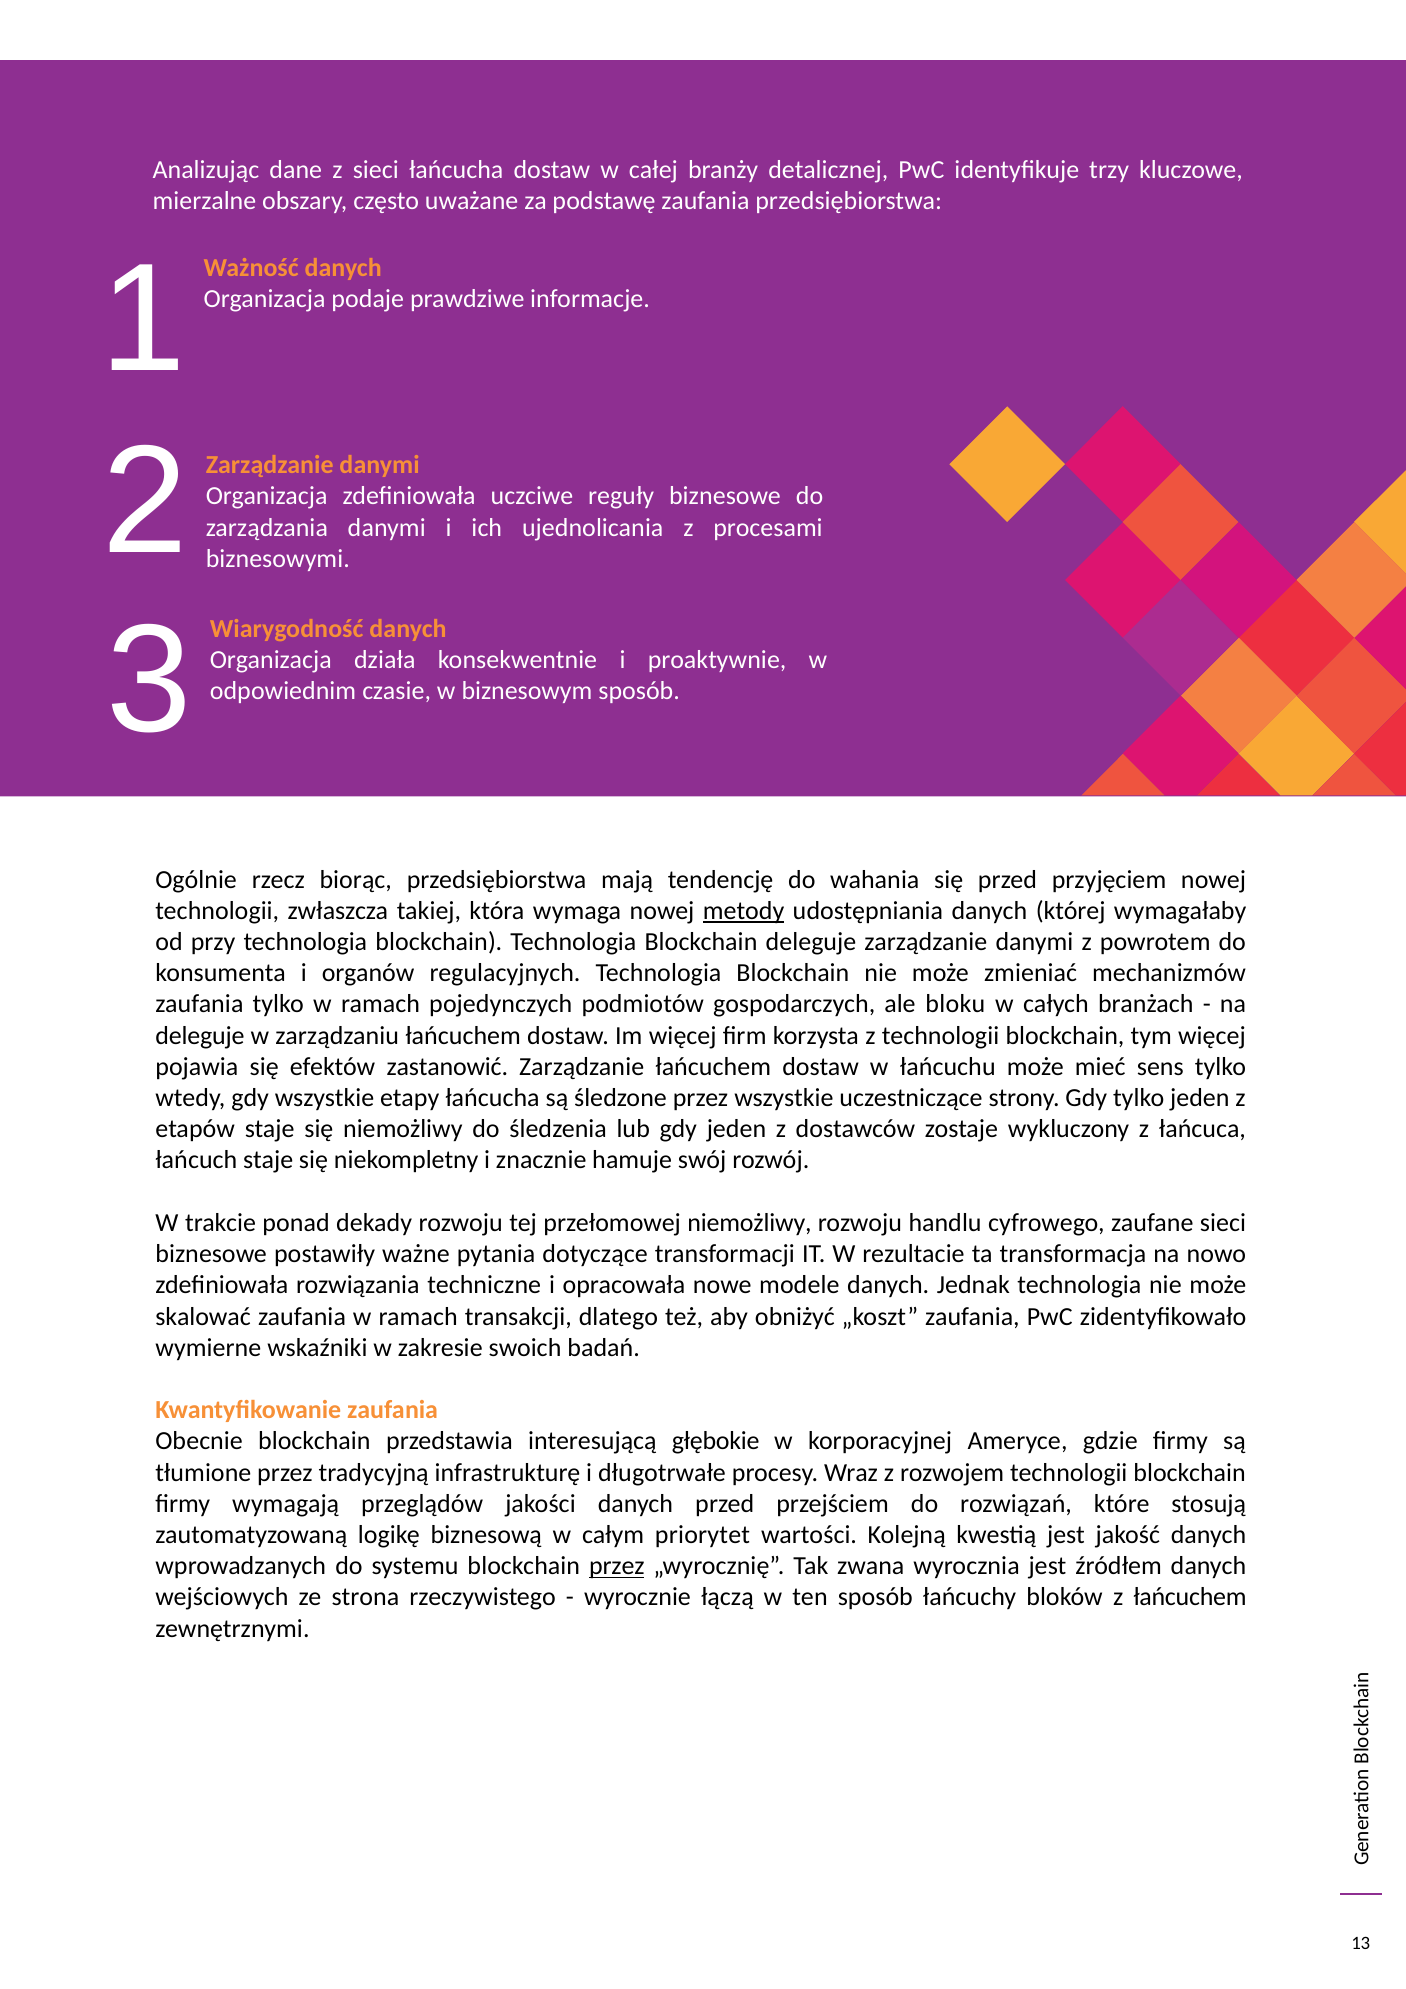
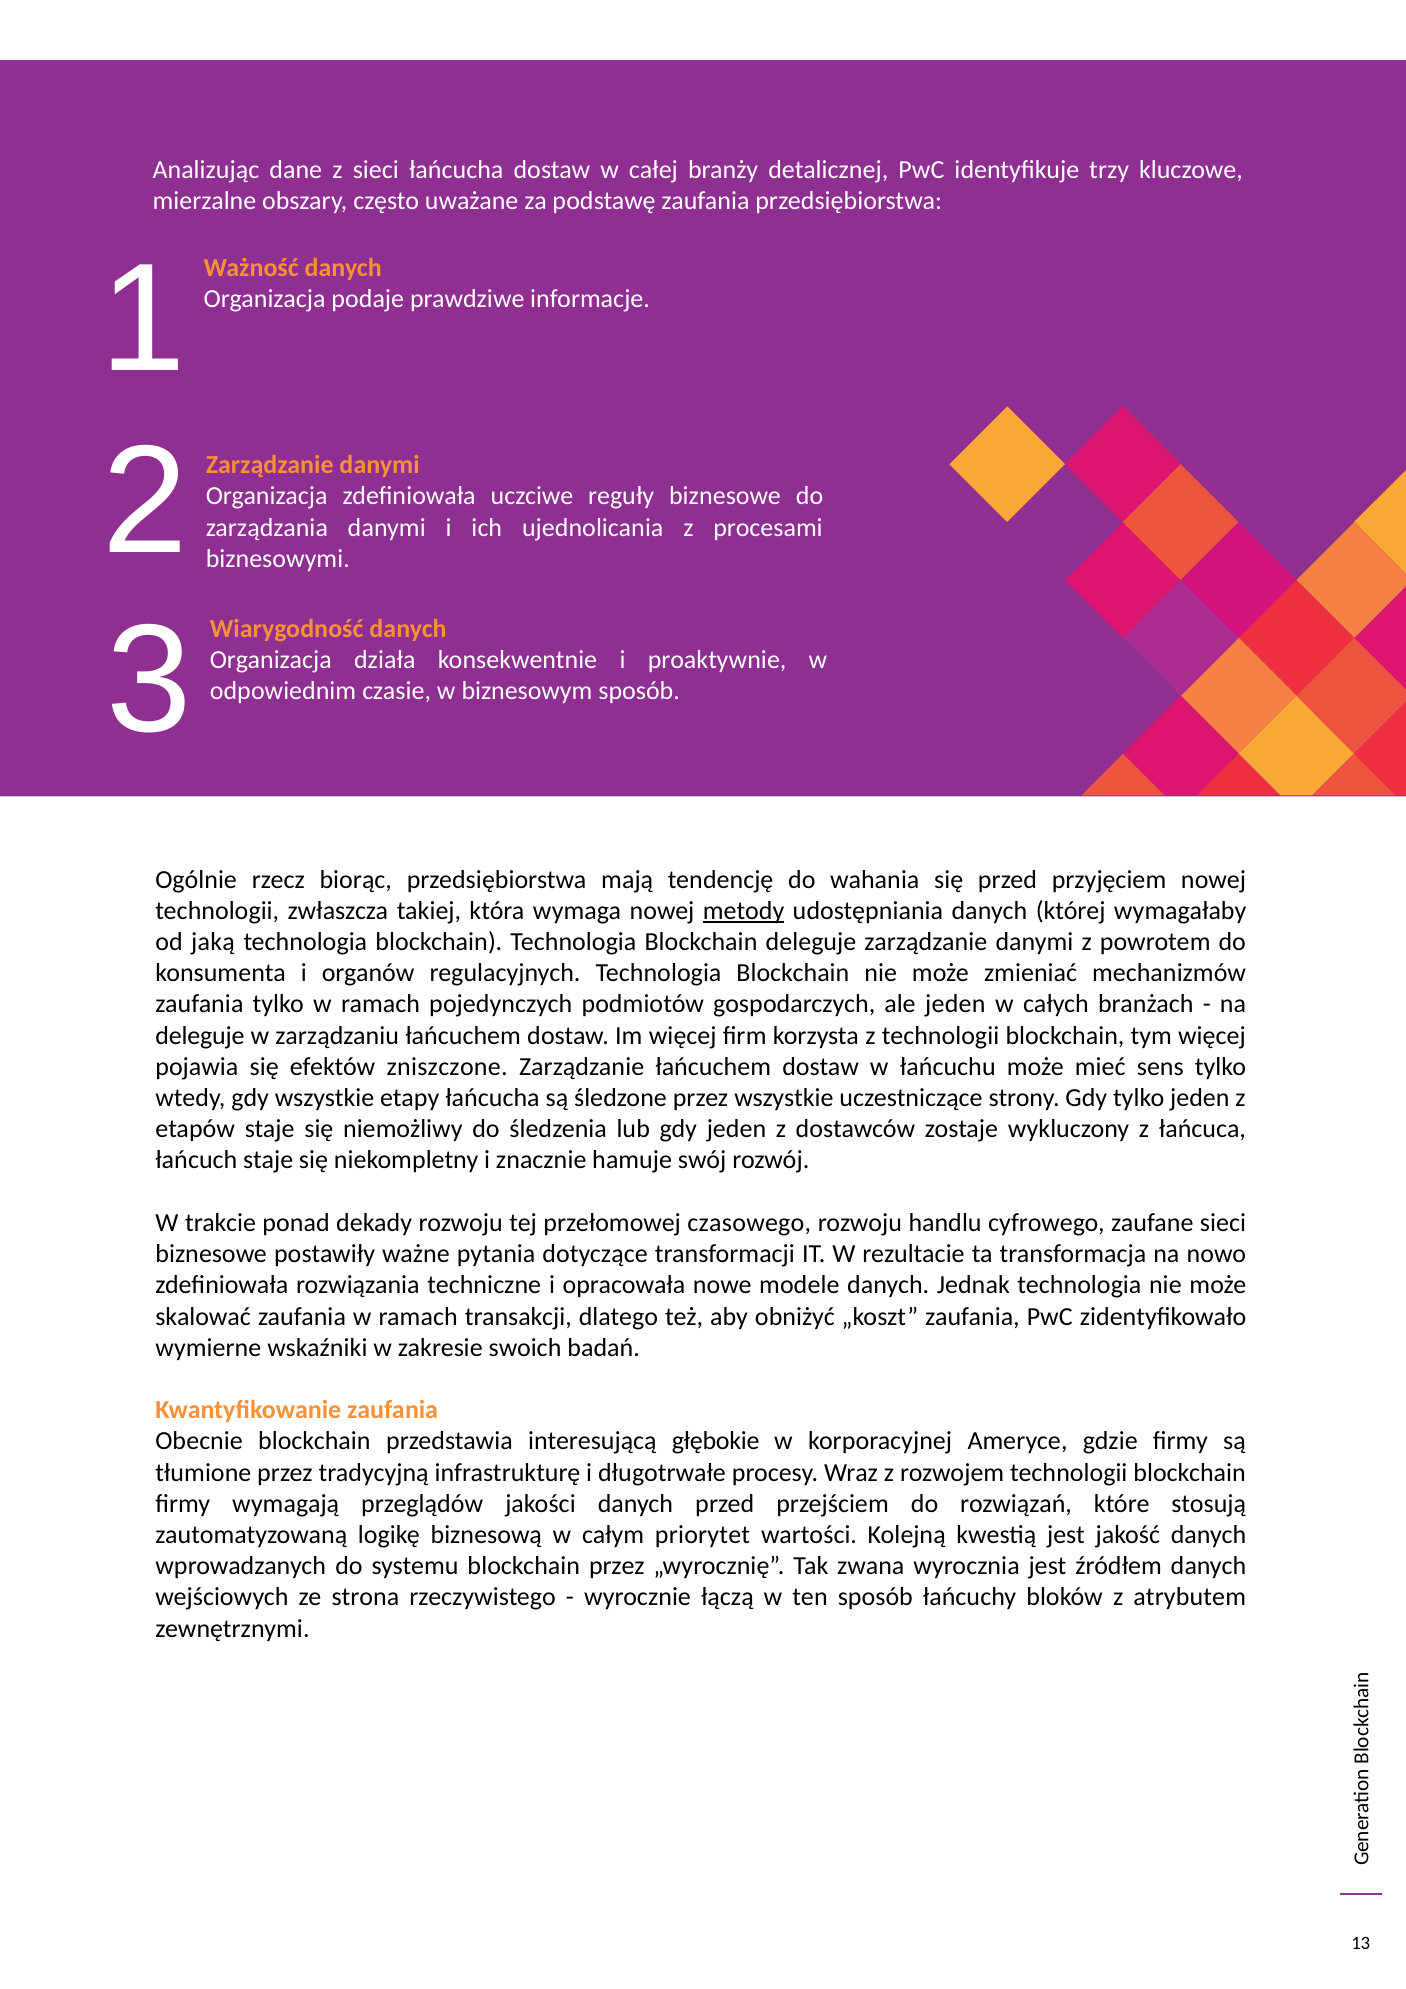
przy: przy -> jaką (213, 942)
ale bloku: bloku -> jeden (955, 1004)
zastanowić: zastanowić -> zniszczone (447, 1067)
przełomowej niemożliwy: niemożliwy -> czasowego (749, 1223)
przez underline: present -> none (617, 1566)
z łańcuchem: łańcuchem -> atrybutem (1190, 1597)
